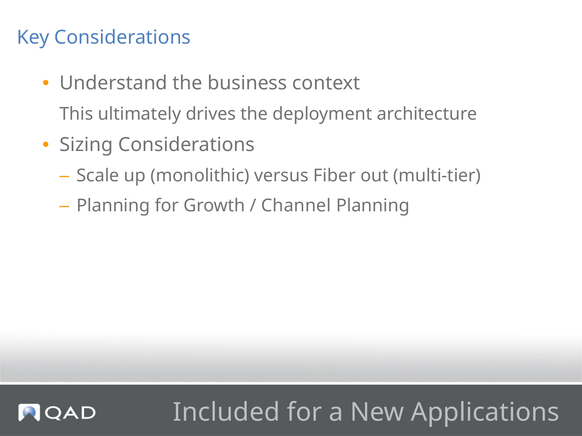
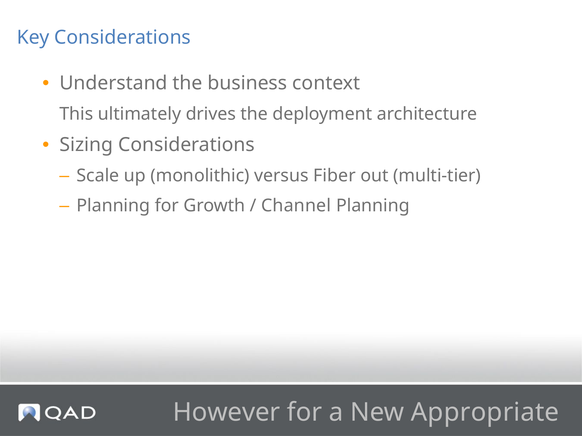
Included: Included -> However (227, 413)
Applications: Applications -> Appropriate (485, 413)
